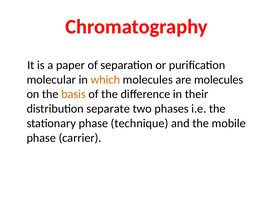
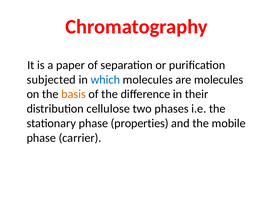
molecular: molecular -> subjected (51, 80)
which colour: orange -> blue (105, 80)
separate: separate -> cellulose (108, 109)
technique: technique -> properties (140, 123)
